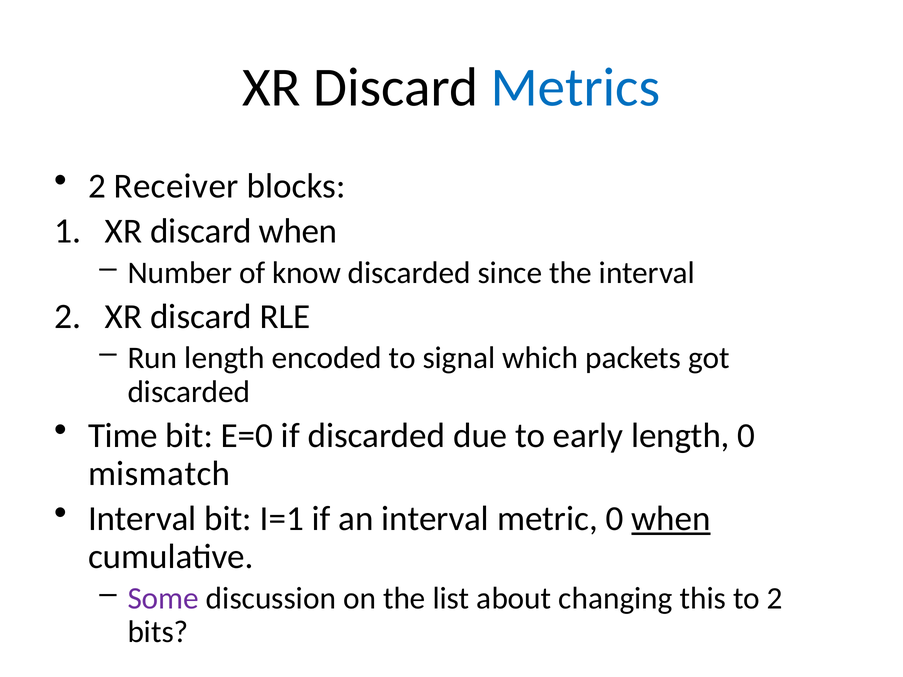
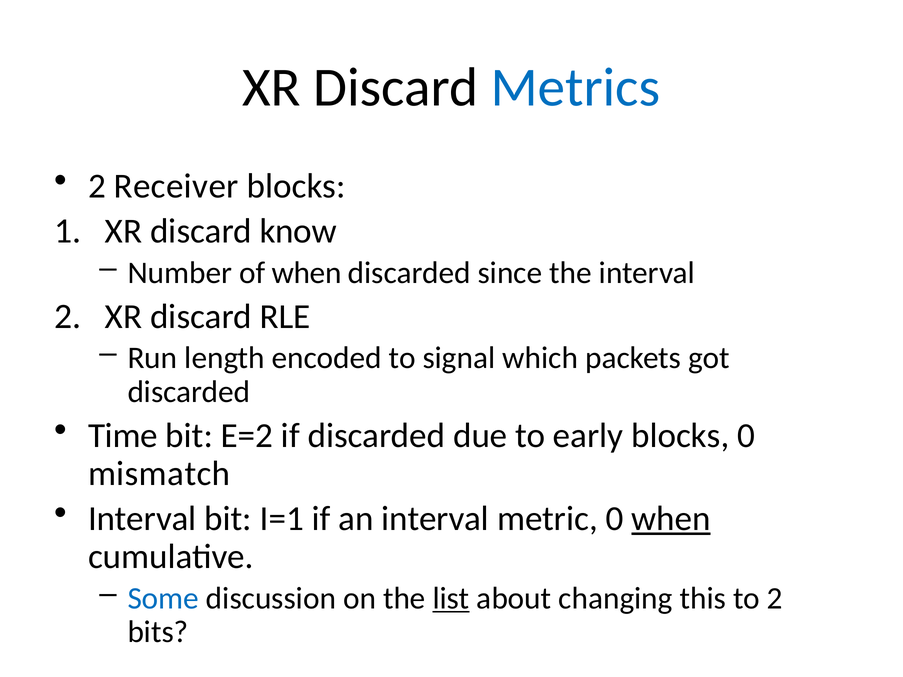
discard when: when -> know (298, 231)
of know: know -> when (307, 273)
E=0: E=0 -> E=2 (247, 436)
early length: length -> blocks (680, 436)
Some colour: purple -> blue (163, 598)
list underline: none -> present (451, 598)
